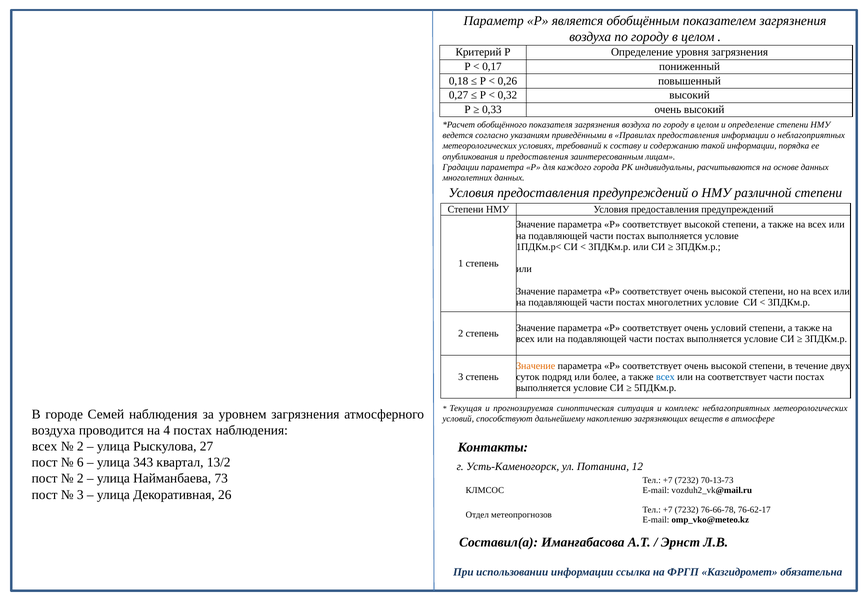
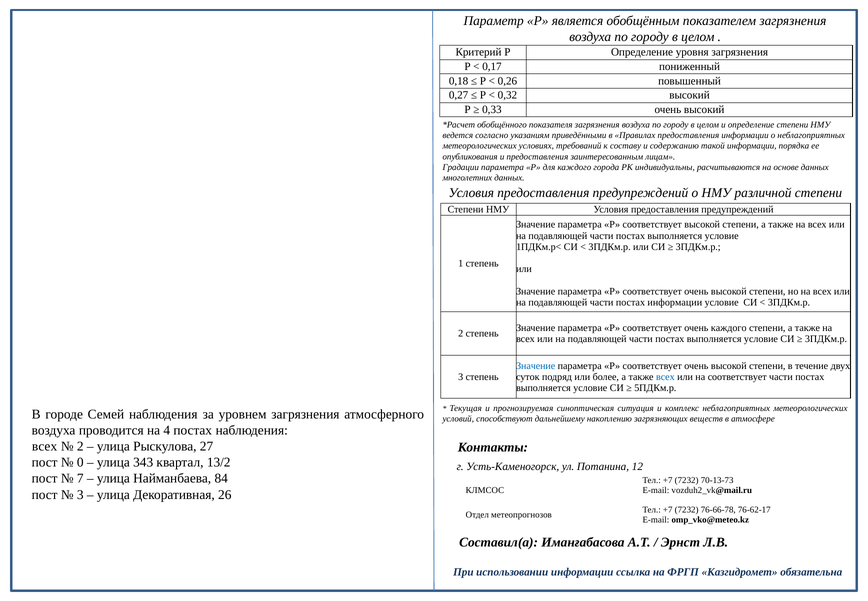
постах многолетних: многолетних -> информации (675, 302)
очень условий: условий -> каждого (729, 328)
Значение colour: orange -> blue (536, 366)
6: 6 -> 0 (80, 462)
2: 2 -> 7 (80, 479)
73: 73 -> 84 (221, 479)
